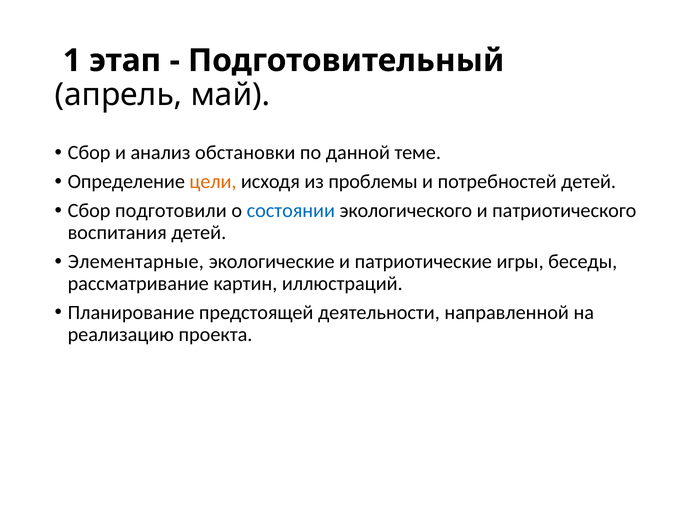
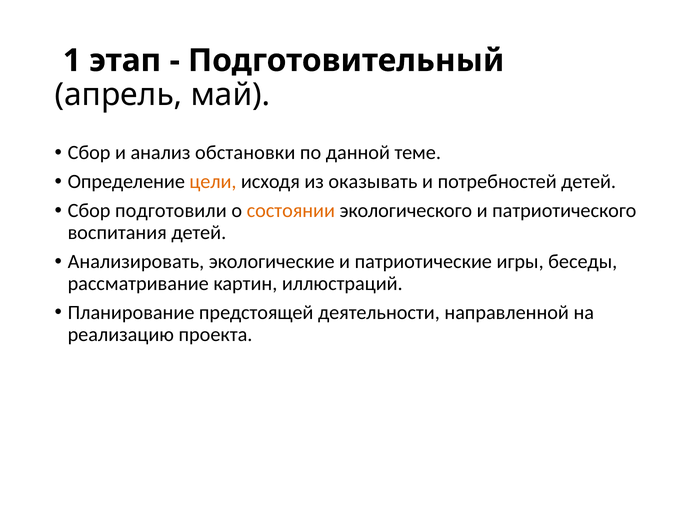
проблемы: проблемы -> оказывать (373, 182)
состоянии colour: blue -> orange (291, 211)
Элементарные: Элементарные -> Анализировать (136, 262)
